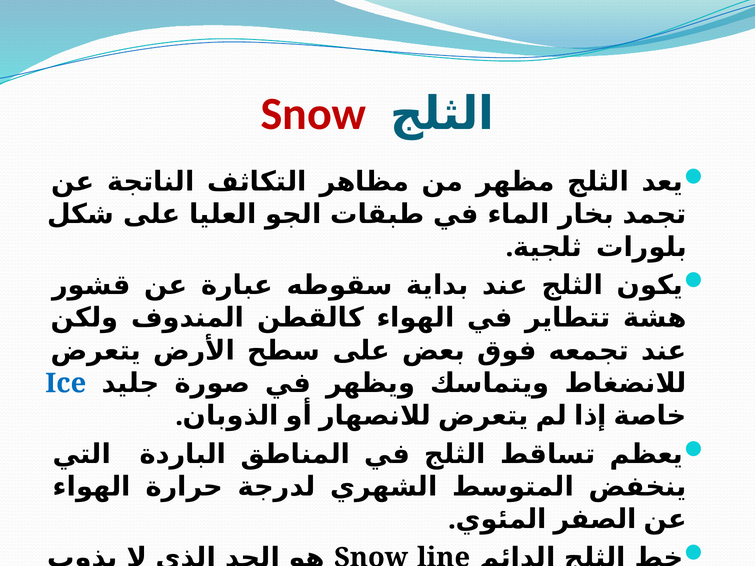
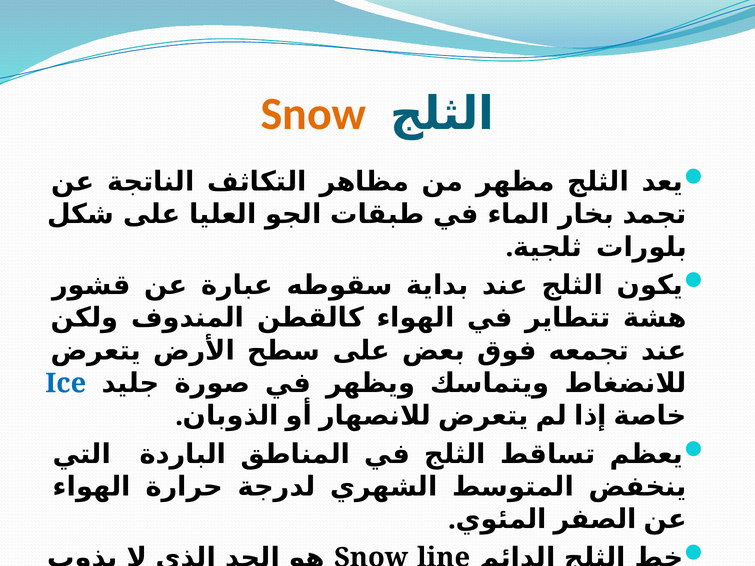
Snow colour: red -> orange (313, 114)
